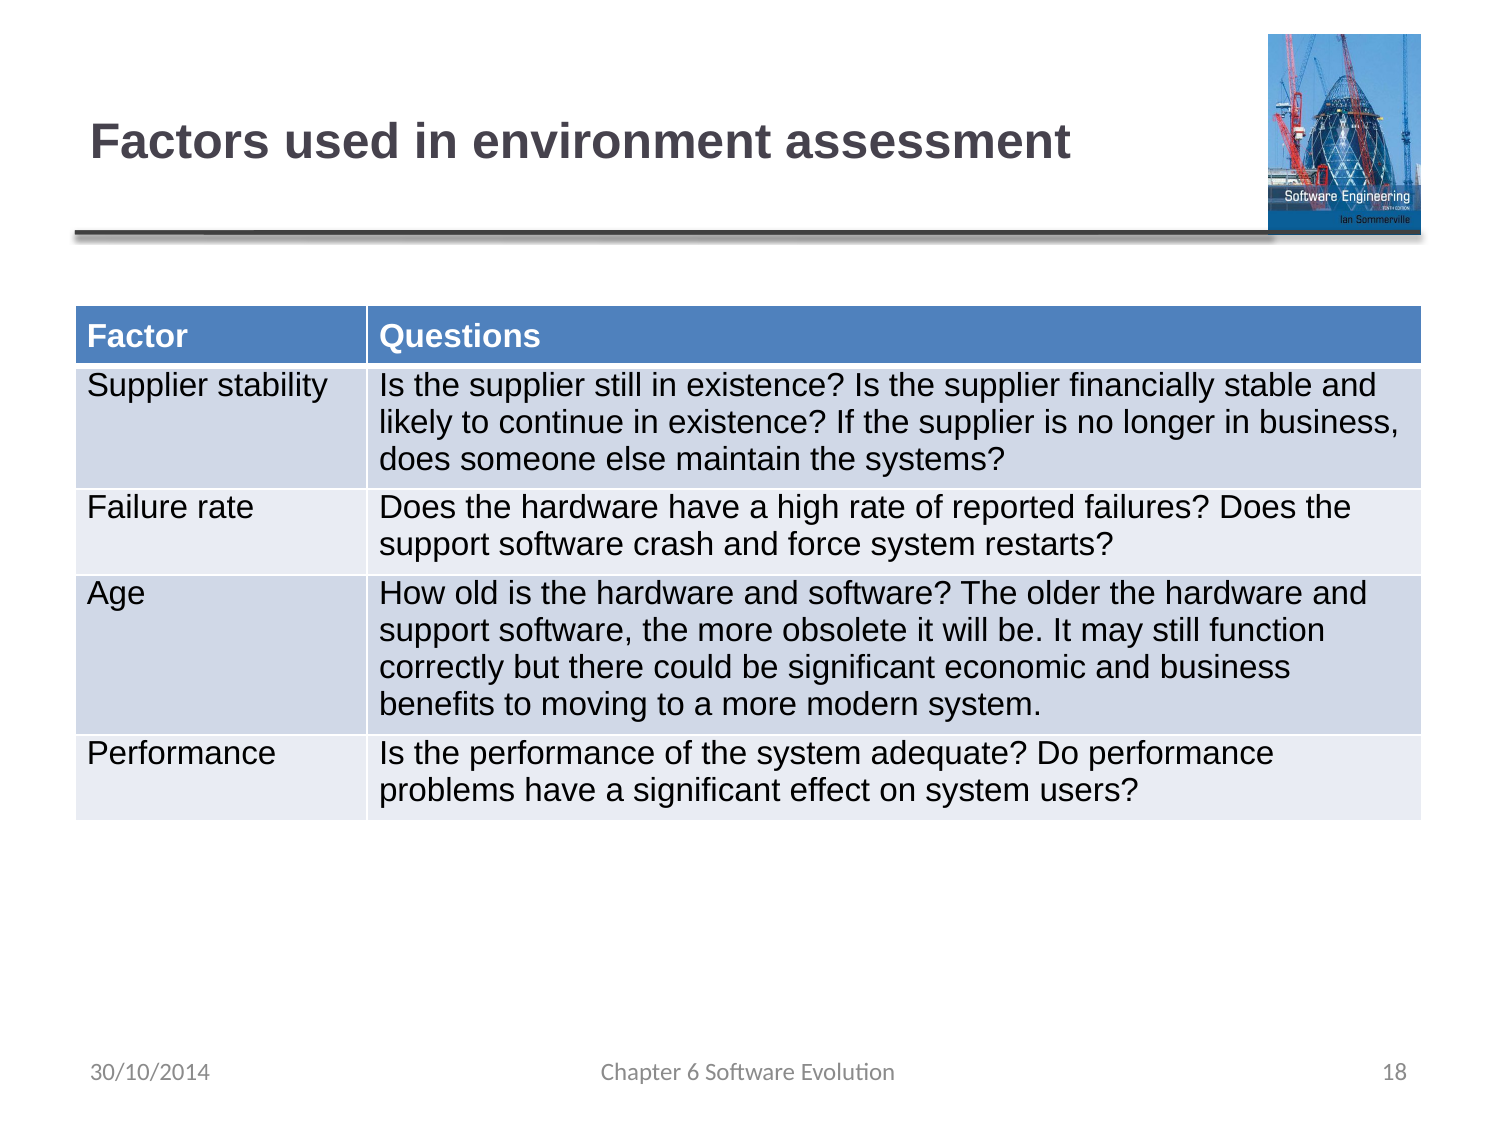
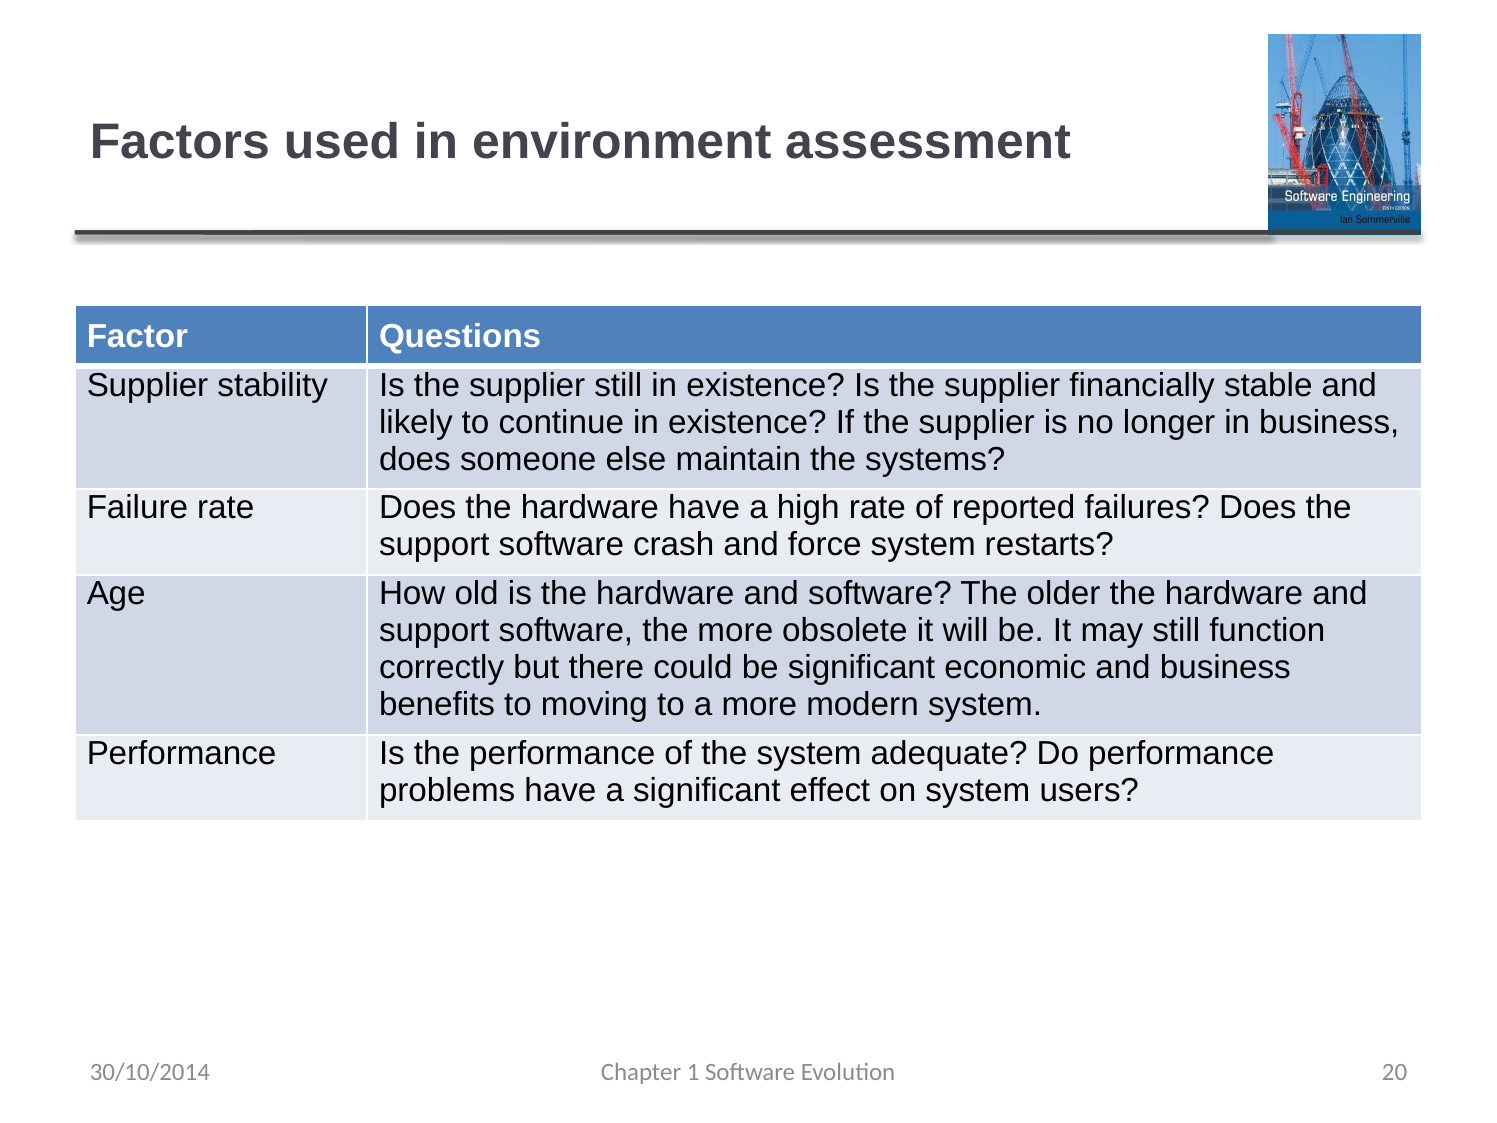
6: 6 -> 1 (693, 1072)
18: 18 -> 20 (1395, 1072)
